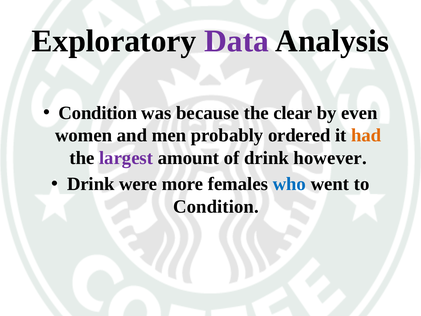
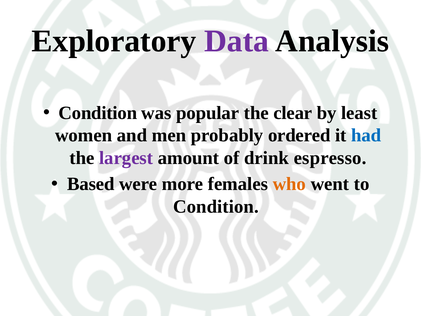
because: because -> popular (208, 113)
even: even -> least (359, 113)
had colour: orange -> blue (366, 135)
however: however -> espresso (330, 158)
Drink: Drink -> Based (91, 184)
who colour: blue -> orange (289, 184)
